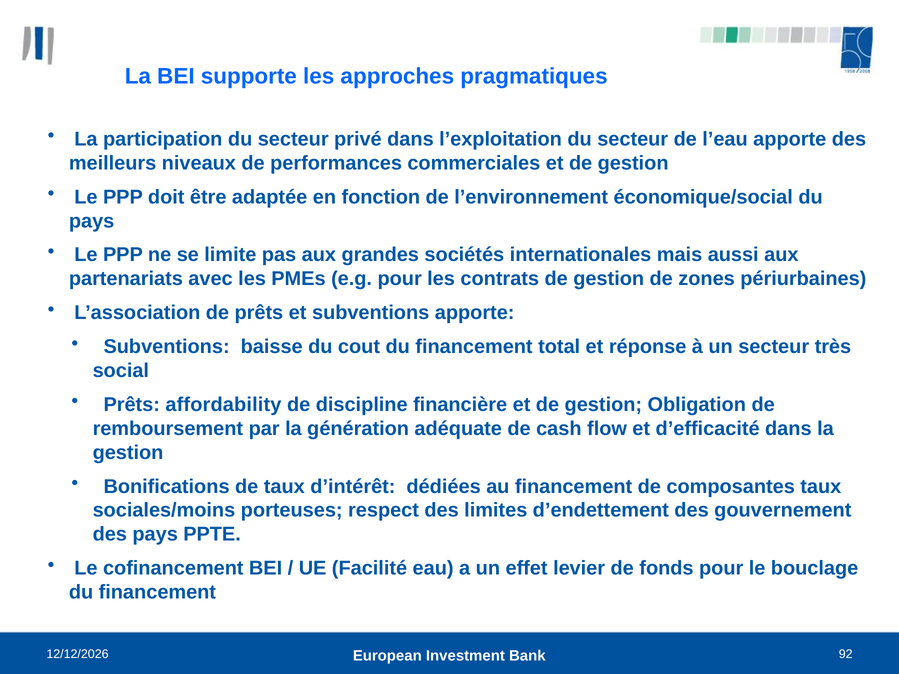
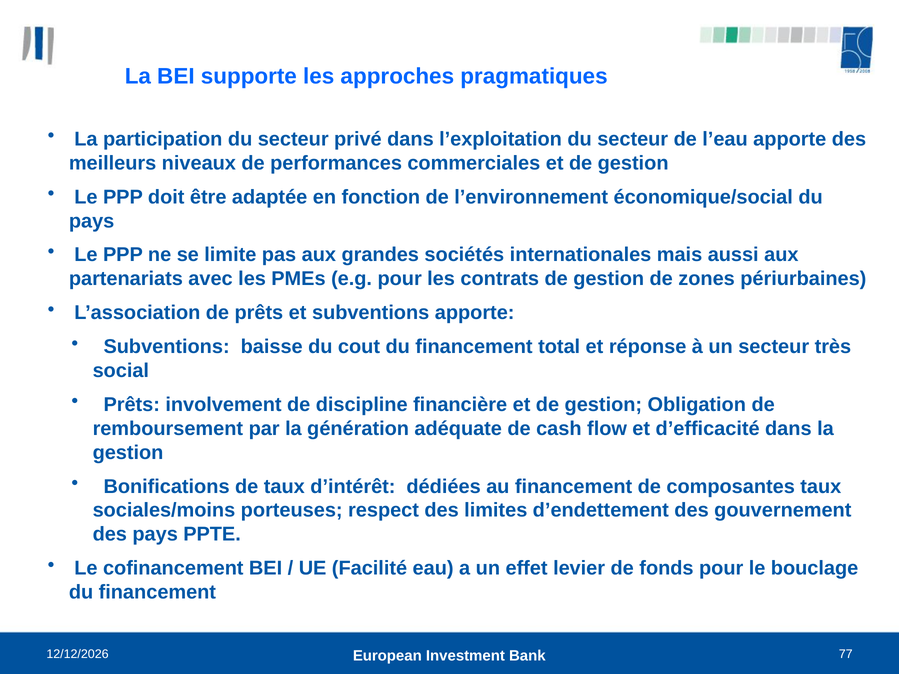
affordability: affordability -> involvement (223, 405)
92: 92 -> 77 (846, 654)
